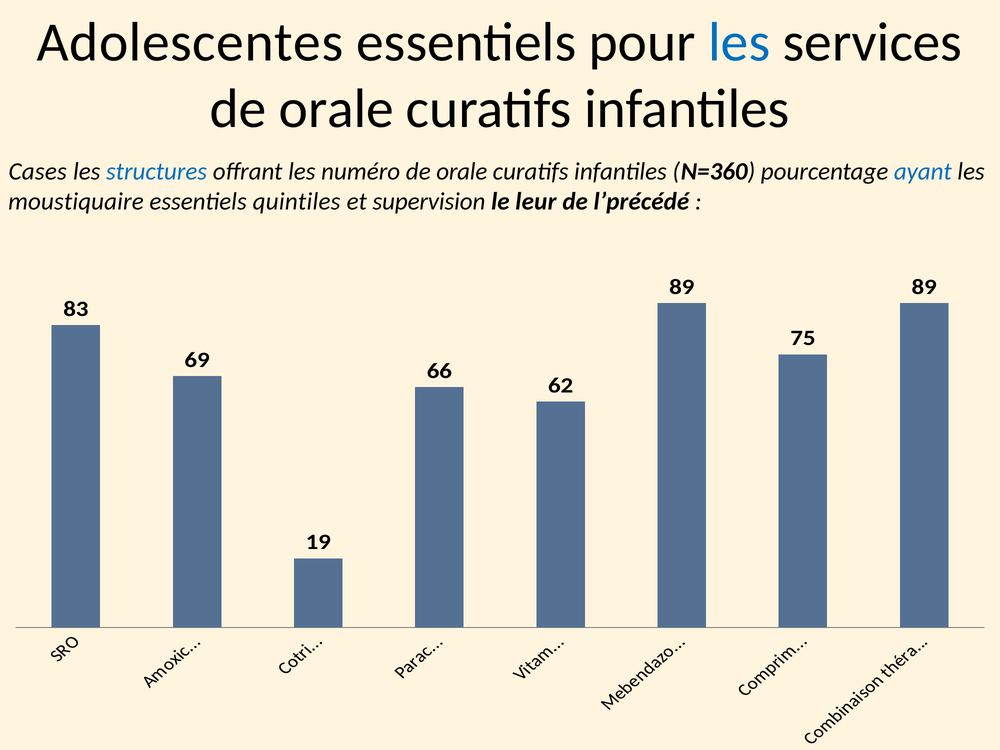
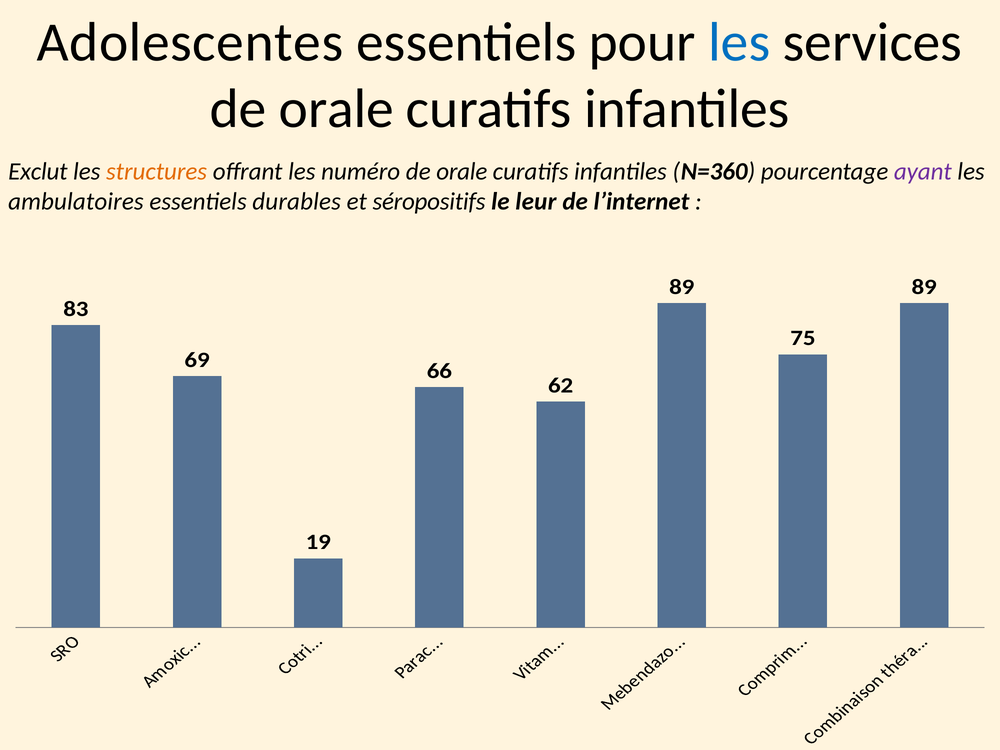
Cases: Cases -> Exclut (38, 172)
structures colour: blue -> orange (157, 172)
ayant colour: blue -> purple (923, 172)
moustiquaire: moustiquaire -> ambulatoires (76, 202)
quintiles: quintiles -> durables (297, 202)
supervision: supervision -> séropositifs (429, 202)
l’précédé: l’précédé -> l’internet (641, 202)
